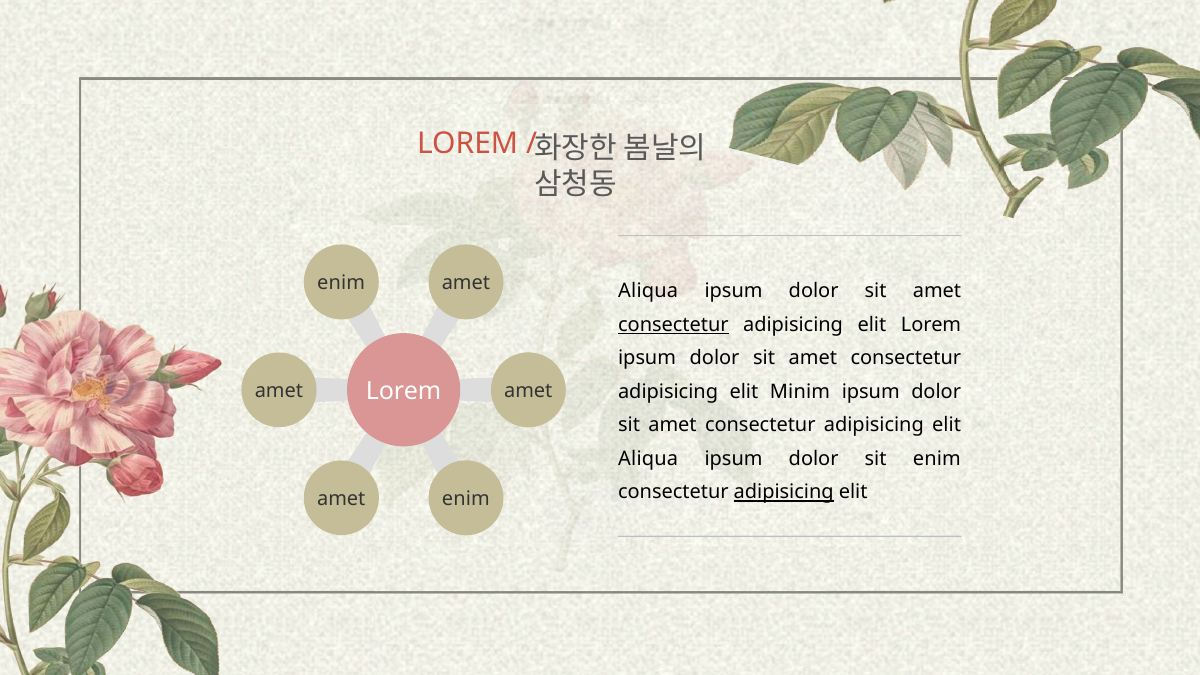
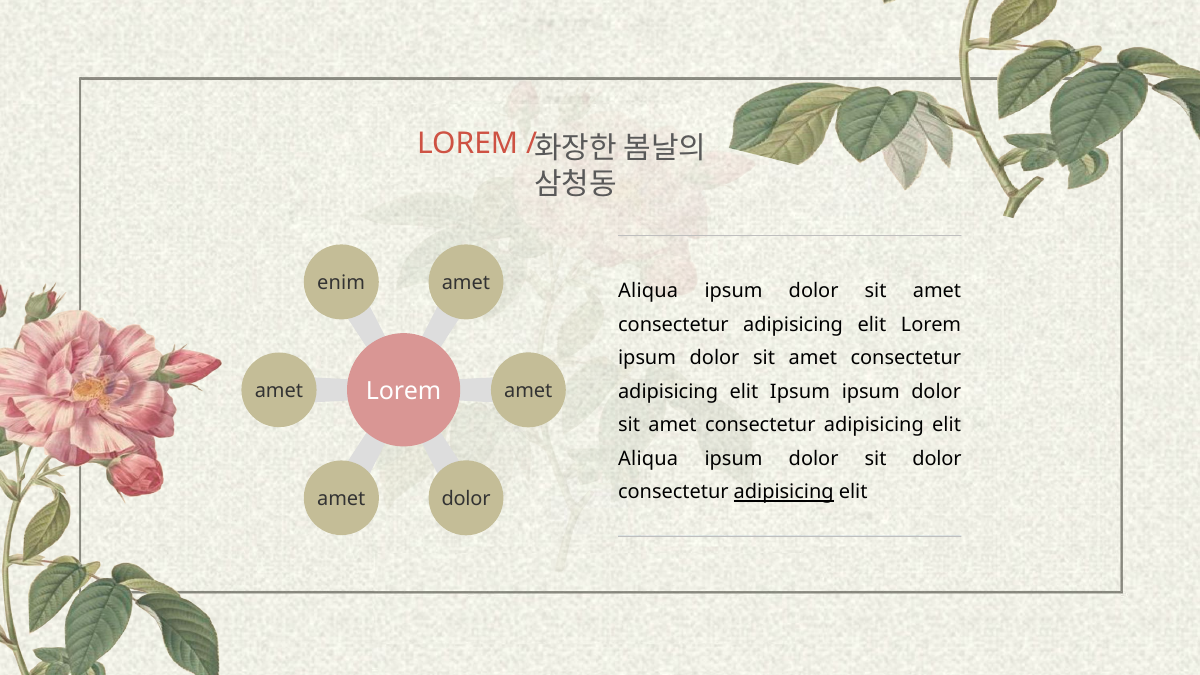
consectetur underline: present -> none (673, 325)
elit Minim: Minim -> Ipsum (800, 392)
sit enim: enim -> dolor (937, 459)
enim: enim -> dolor (466, 499)
